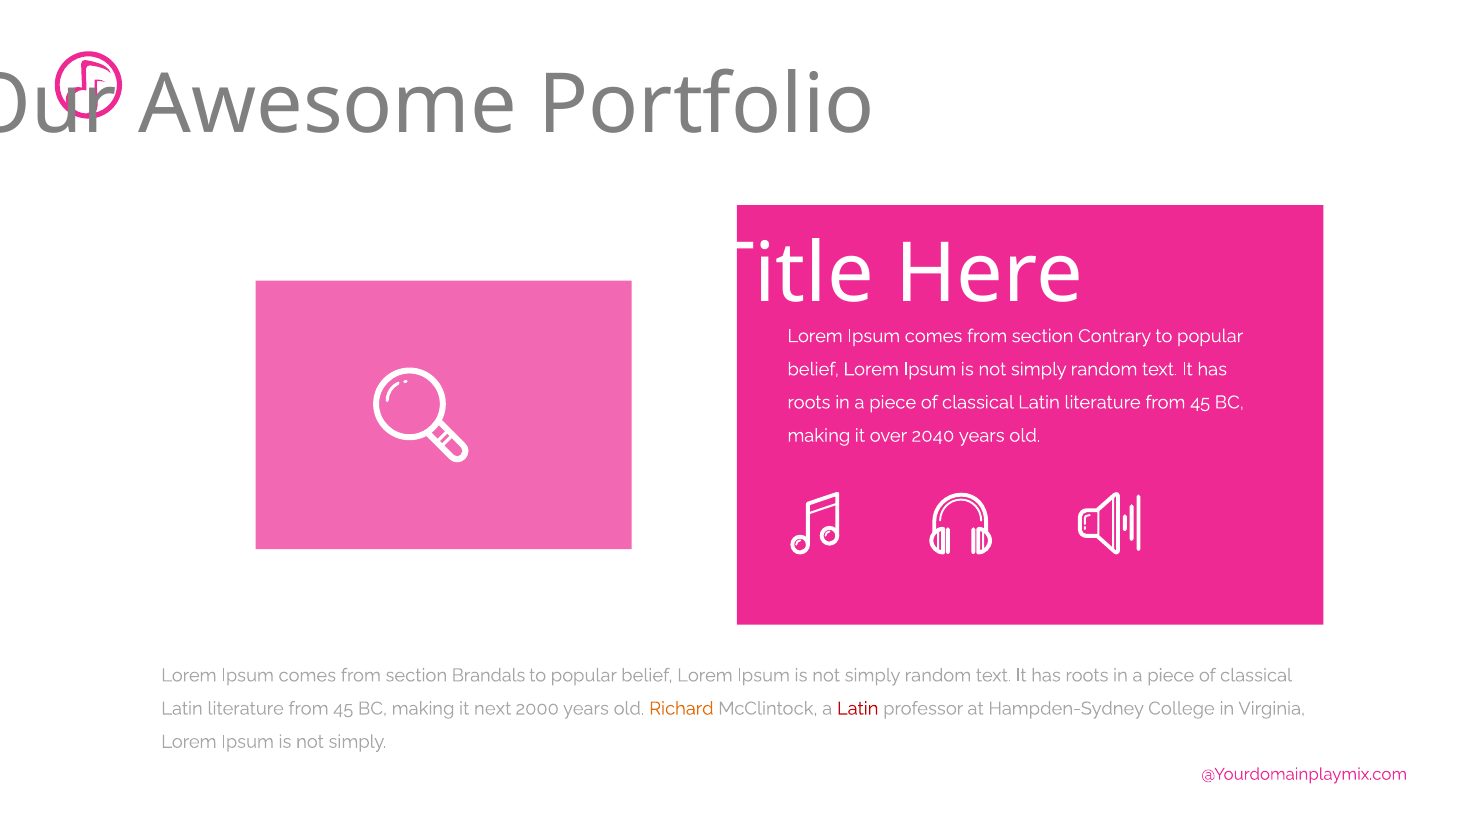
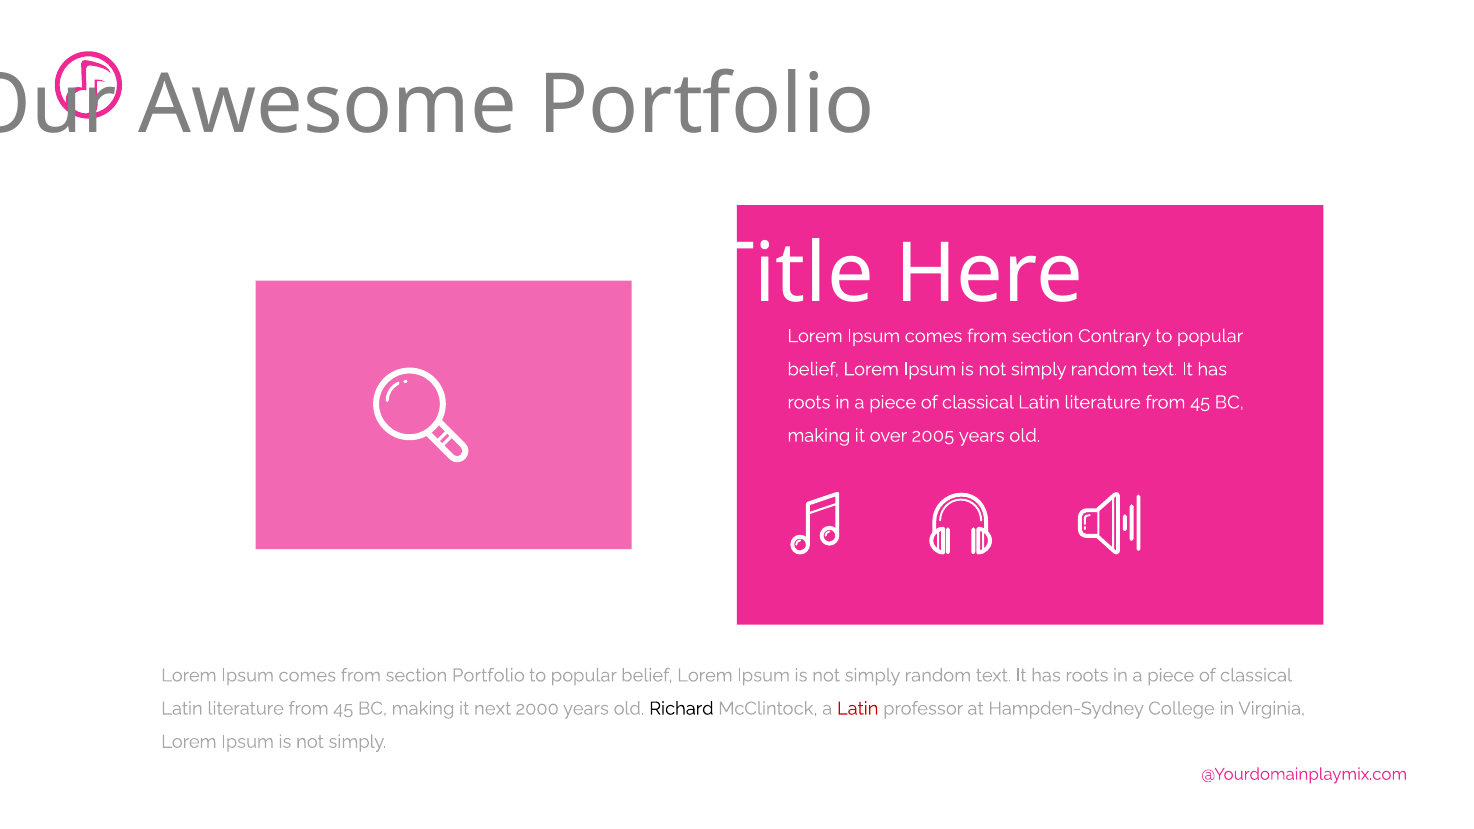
2040: 2040 -> 2005 (933, 436)
section Brandals: Brandals -> Portfolio (488, 675)
Richard colour: orange -> black (681, 709)
